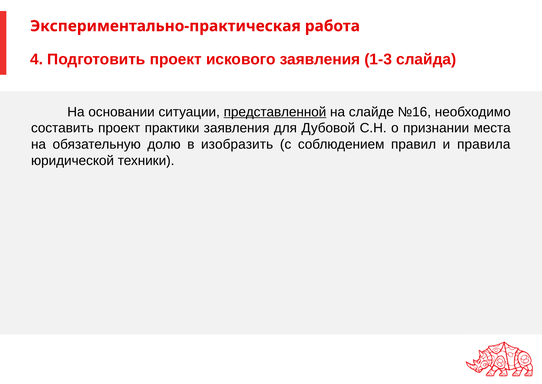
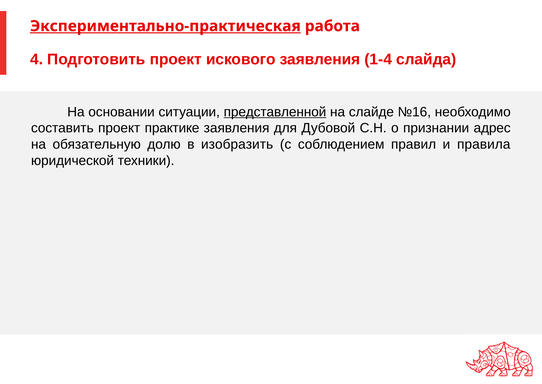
Экспериментально-практическая underline: none -> present (165, 26)
1-3: 1-3 -> 1-4 (378, 59)
практики: практики -> практике (172, 128)
места: места -> адрес (492, 128)
